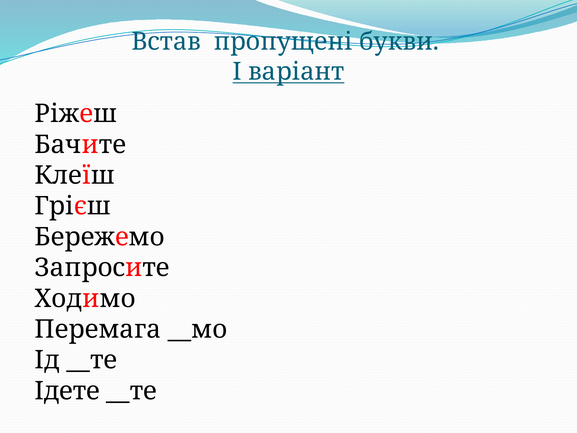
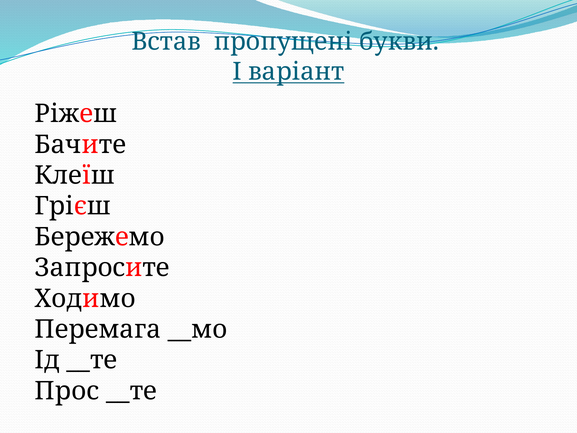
Ідете: Ідете -> Прос (67, 391)
